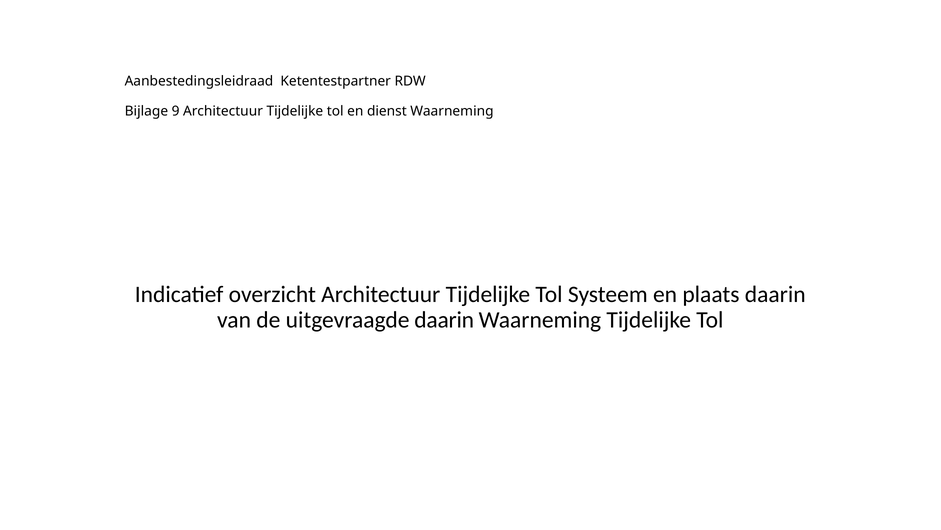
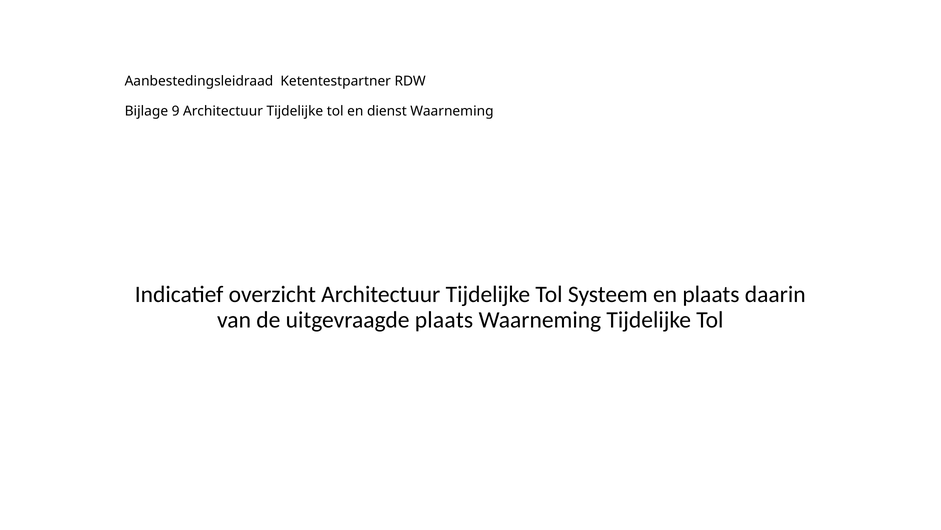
uitgevraagde daarin: daarin -> plaats (444, 320)
